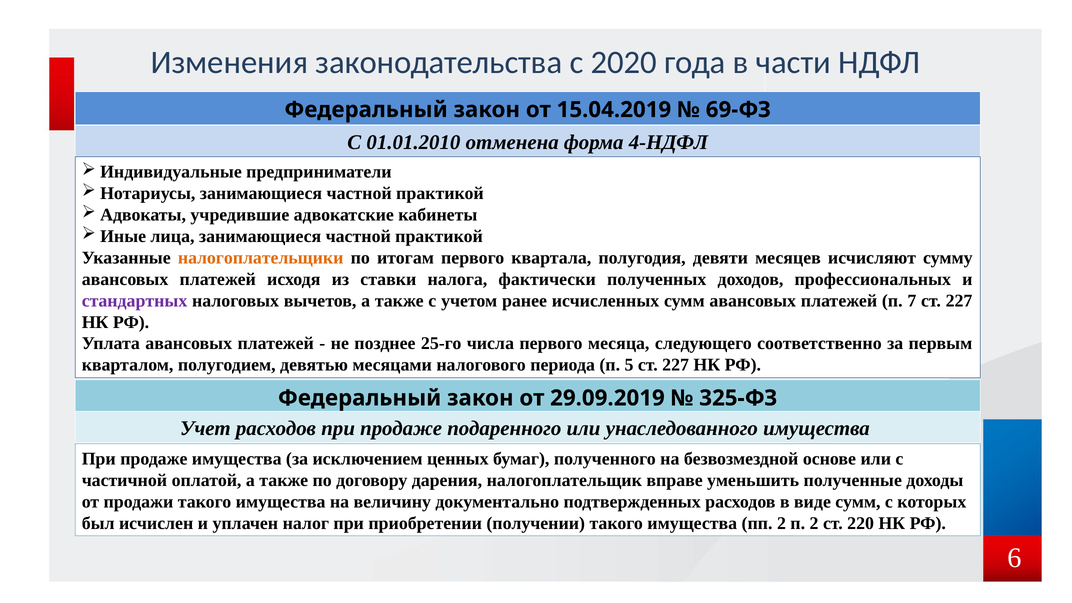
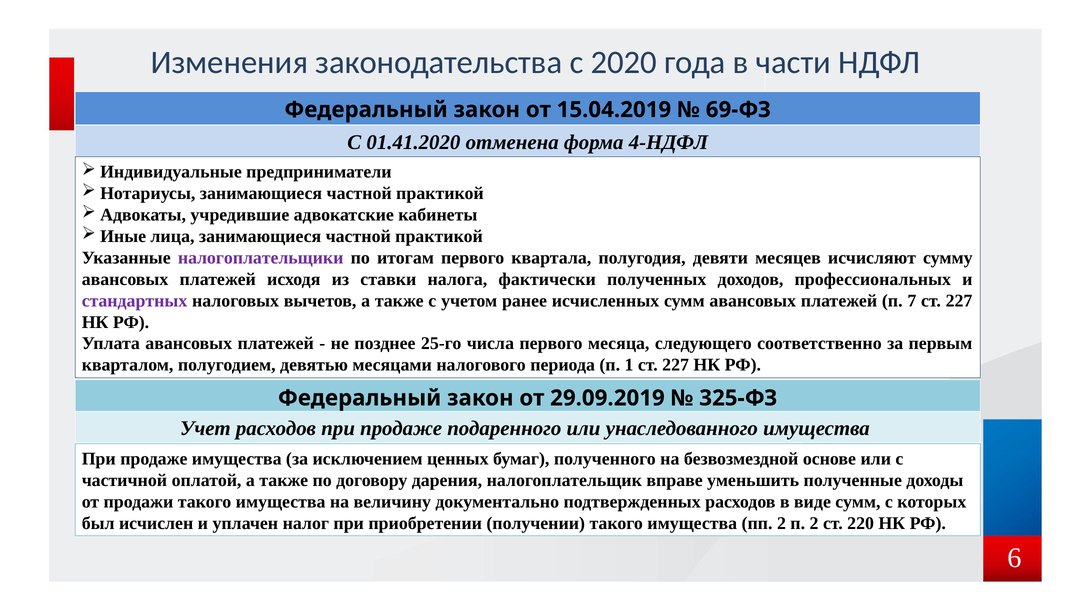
01.01.2010: 01.01.2010 -> 01.41.2020 (413, 142)
налогоплательщики colour: orange -> purple (261, 258)
5: 5 -> 1 (629, 365)
